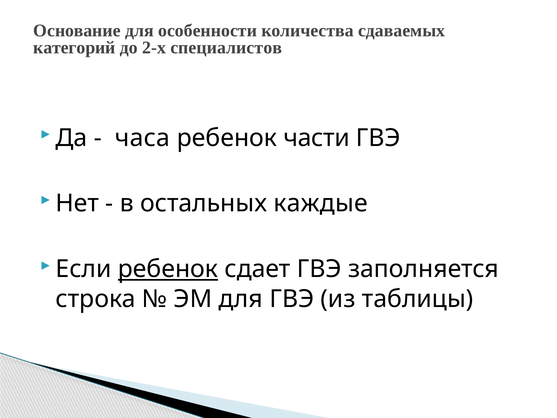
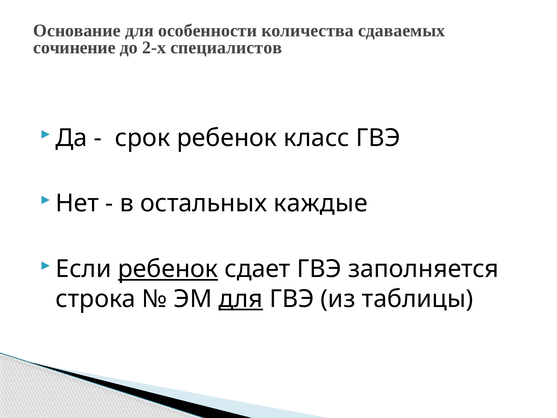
категорий: категорий -> сочинение (74, 48)
часа: часа -> срок (142, 138)
части: части -> класс (316, 138)
для underline: none -> present (241, 299)
